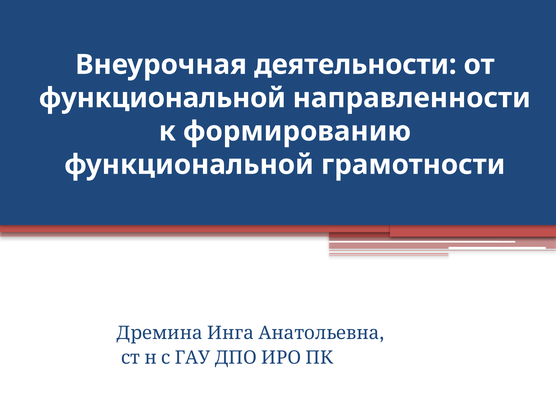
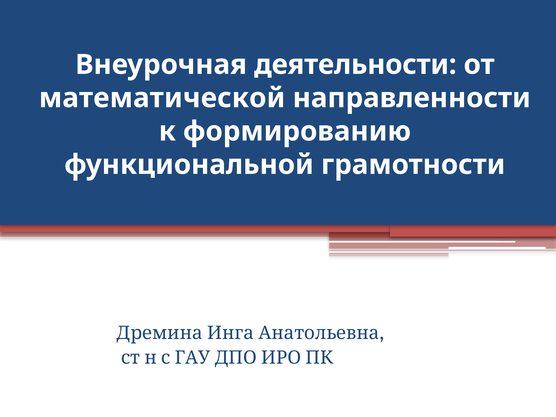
функциональной: функциональной -> математической (162, 98)
